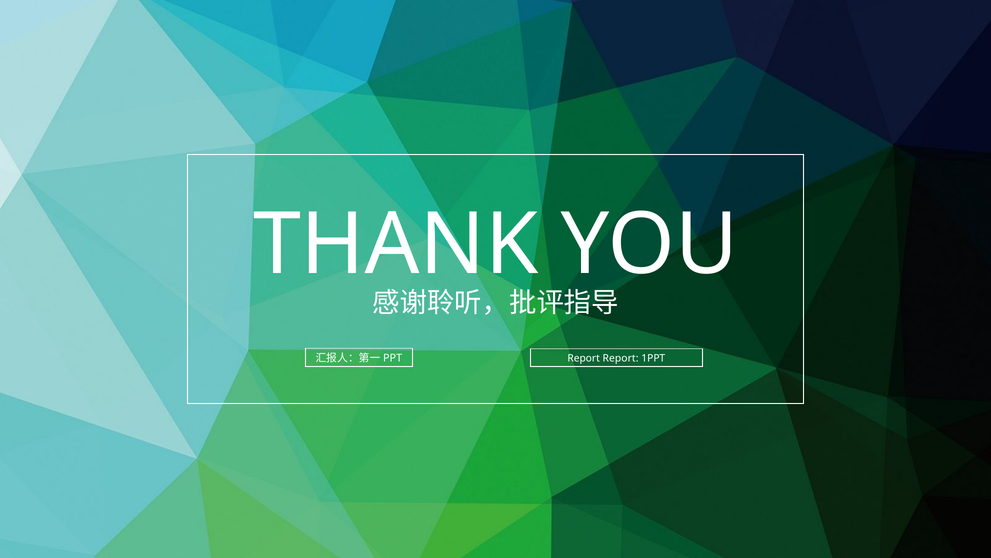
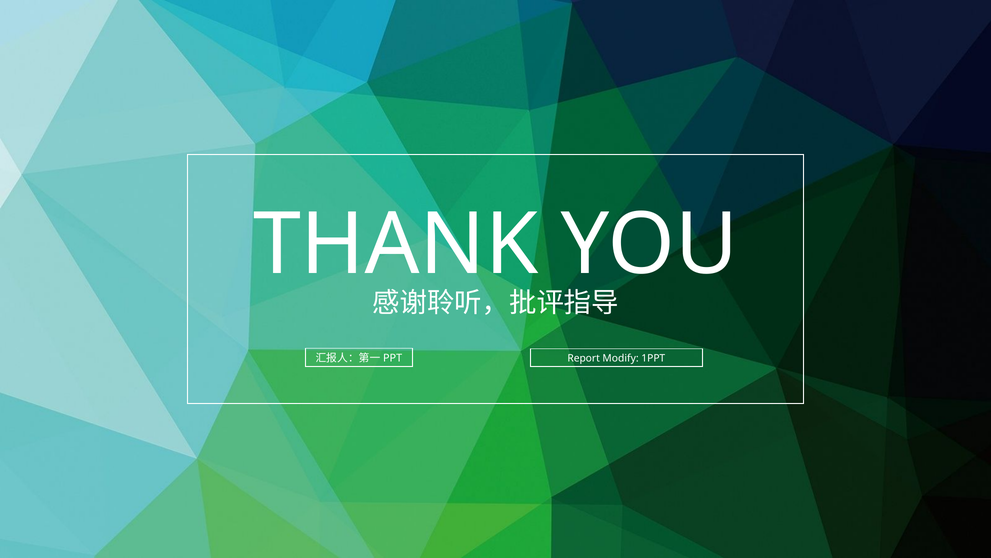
Report Report: Report -> Modify (621, 358)
